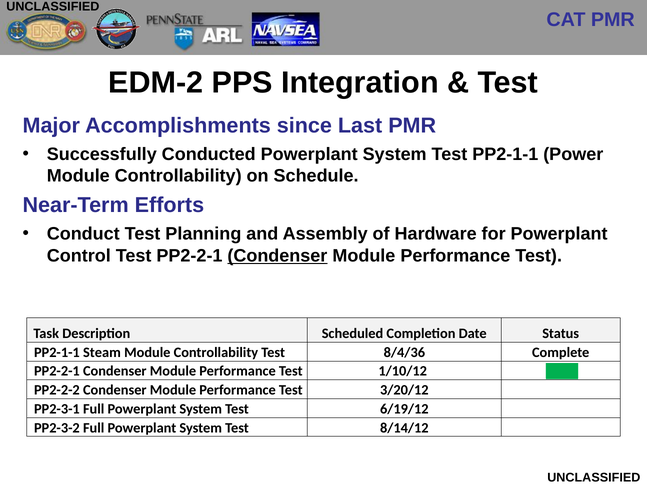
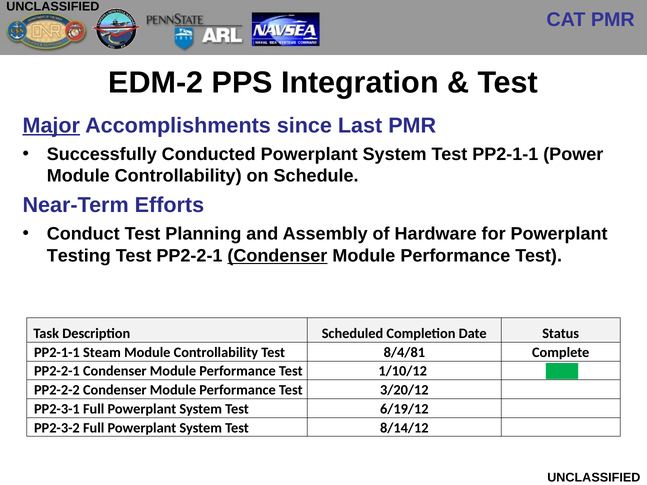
Major underline: none -> present (51, 125)
Control: Control -> Testing (79, 256)
8/4/36: 8/4/36 -> 8/4/81 (404, 353)
